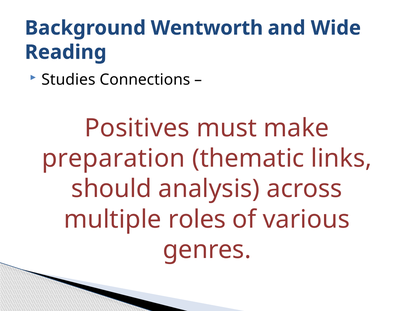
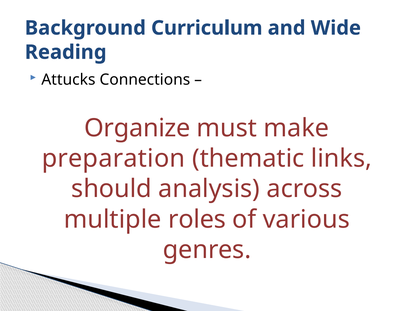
Wentworth: Wentworth -> Curriculum (207, 28)
Studies: Studies -> Attucks (68, 80)
Positives: Positives -> Organize (137, 128)
